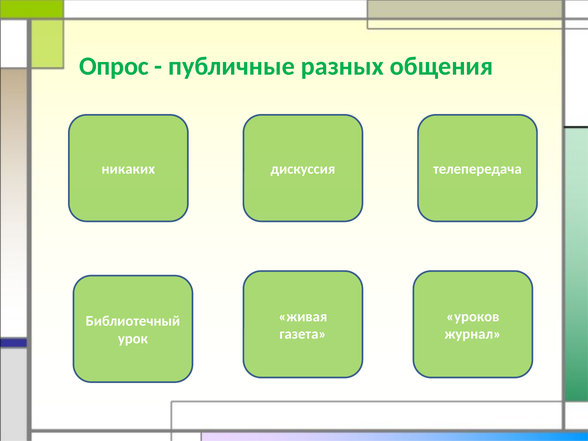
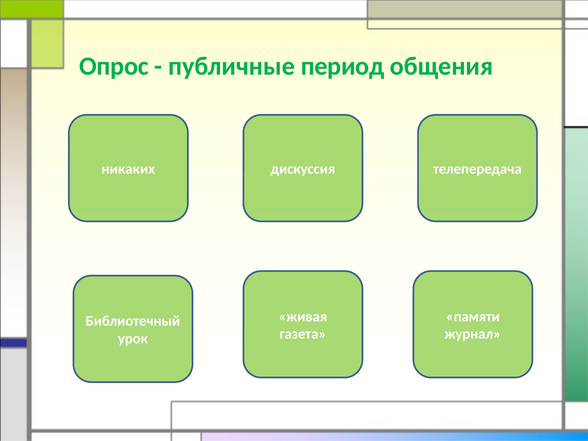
разных: разных -> период (342, 66)
уроков: уроков -> памяти (473, 316)
